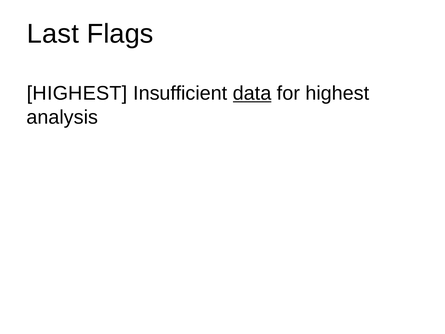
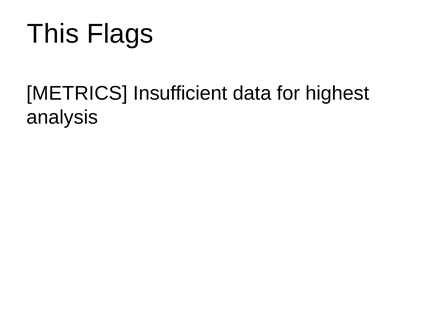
Last: Last -> This (53, 34)
HIGHEST: HIGHEST -> METRICS (77, 93)
data underline: present -> none (252, 93)
